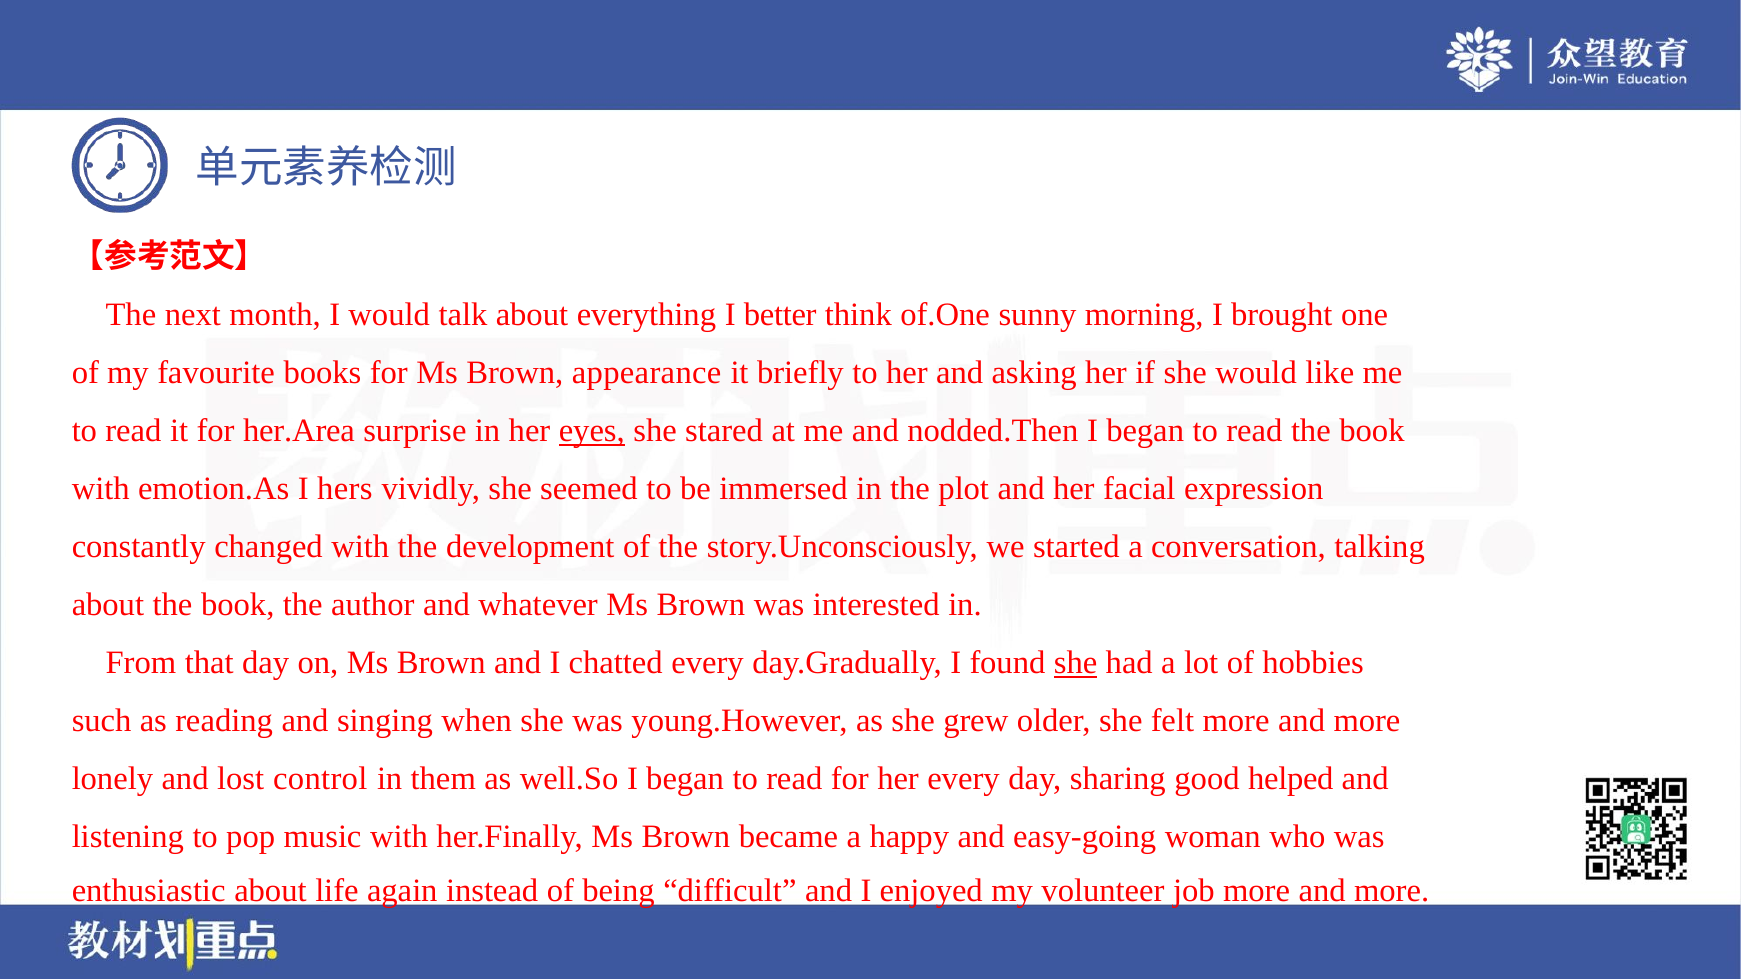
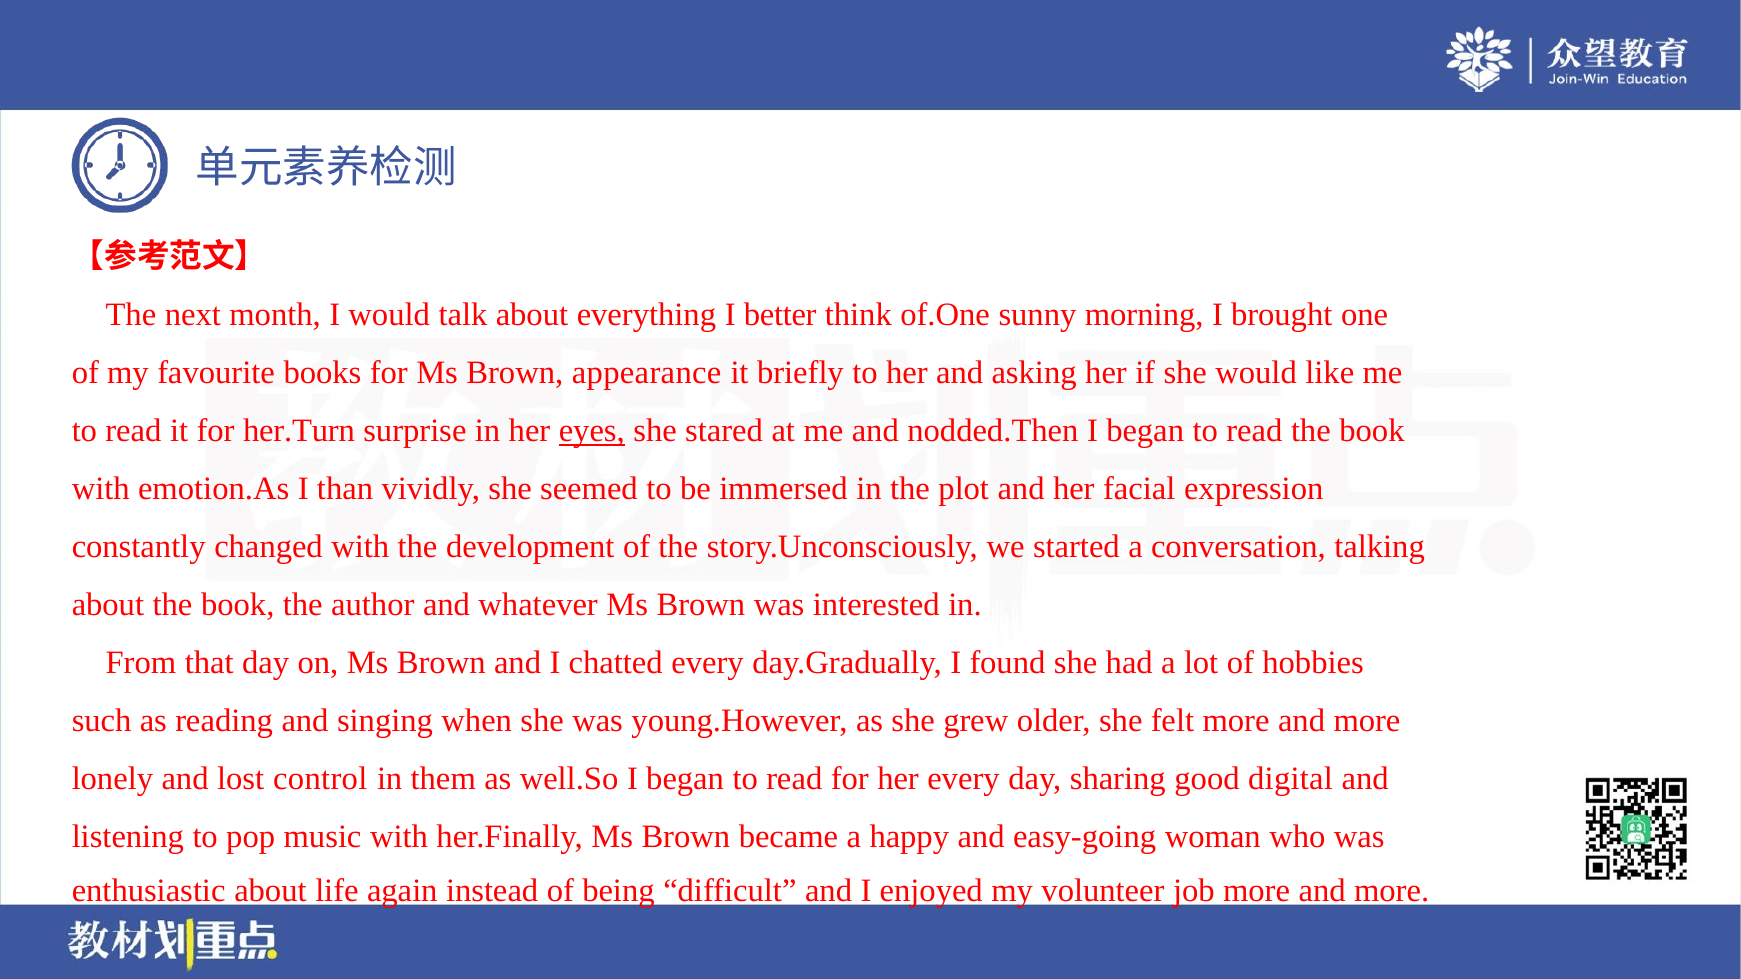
her.Area: her.Area -> her.Turn (299, 431)
hers: hers -> than (345, 489)
she underline: present -> none (1076, 663)
helped: helped -> digital (1291, 779)
